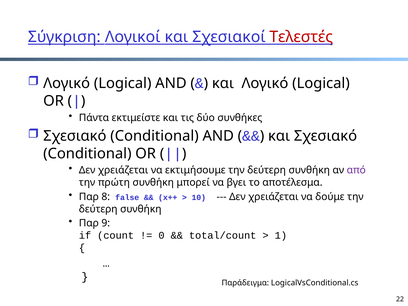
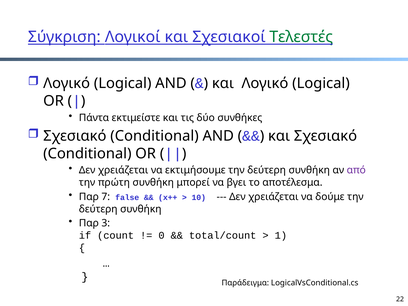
Τελεστές colour: red -> green (301, 37)
8: 8 -> 7 (106, 197)
9: 9 -> 3 (106, 223)
